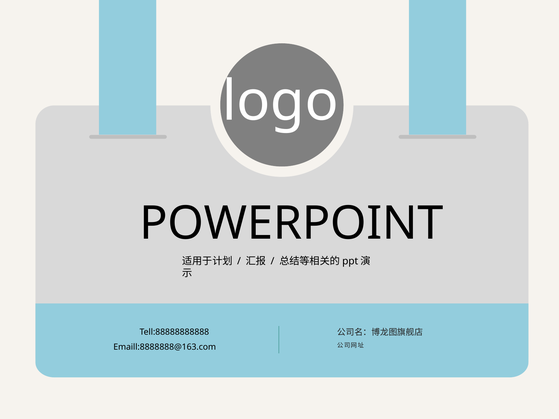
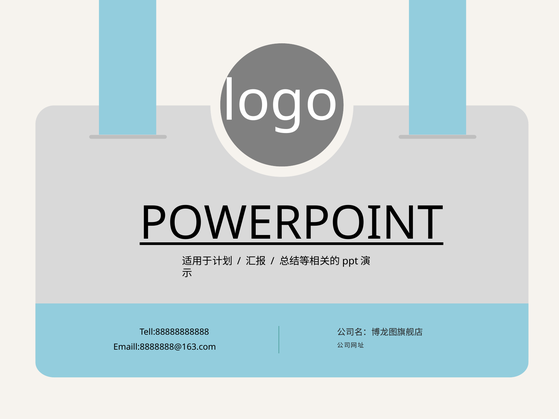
POWERPOINT underline: none -> present (292, 224)
